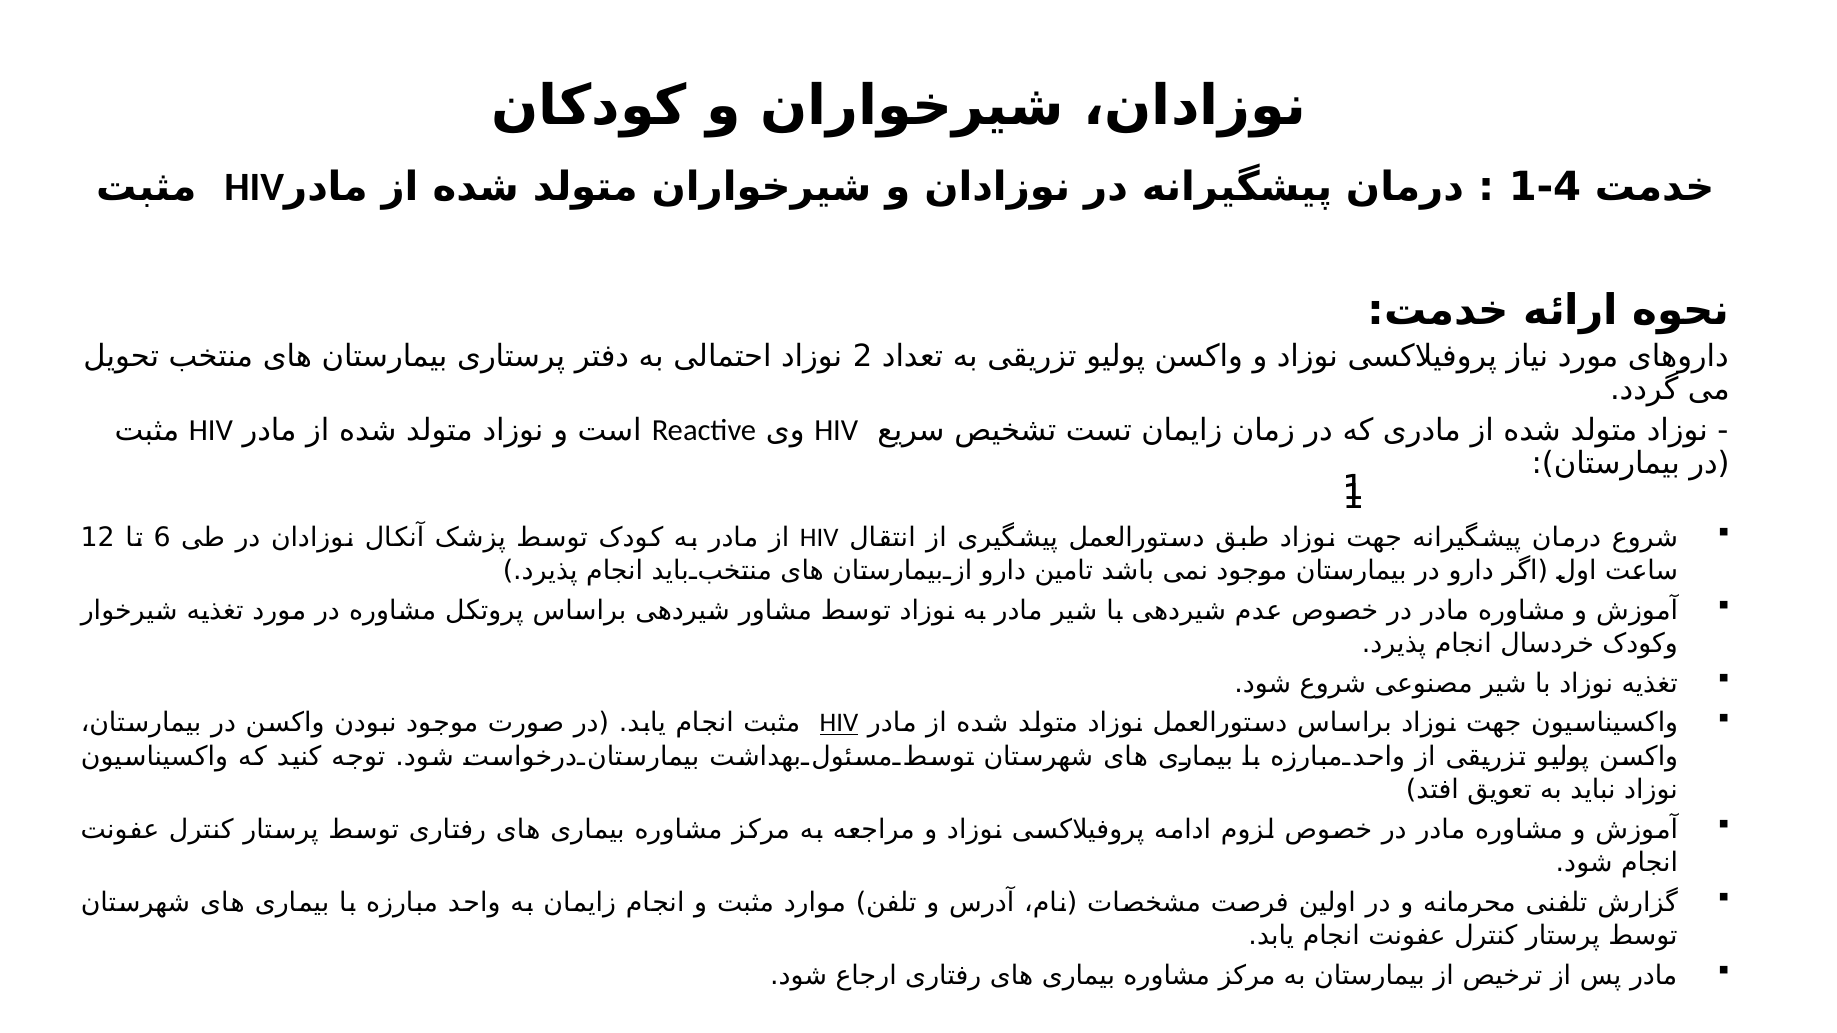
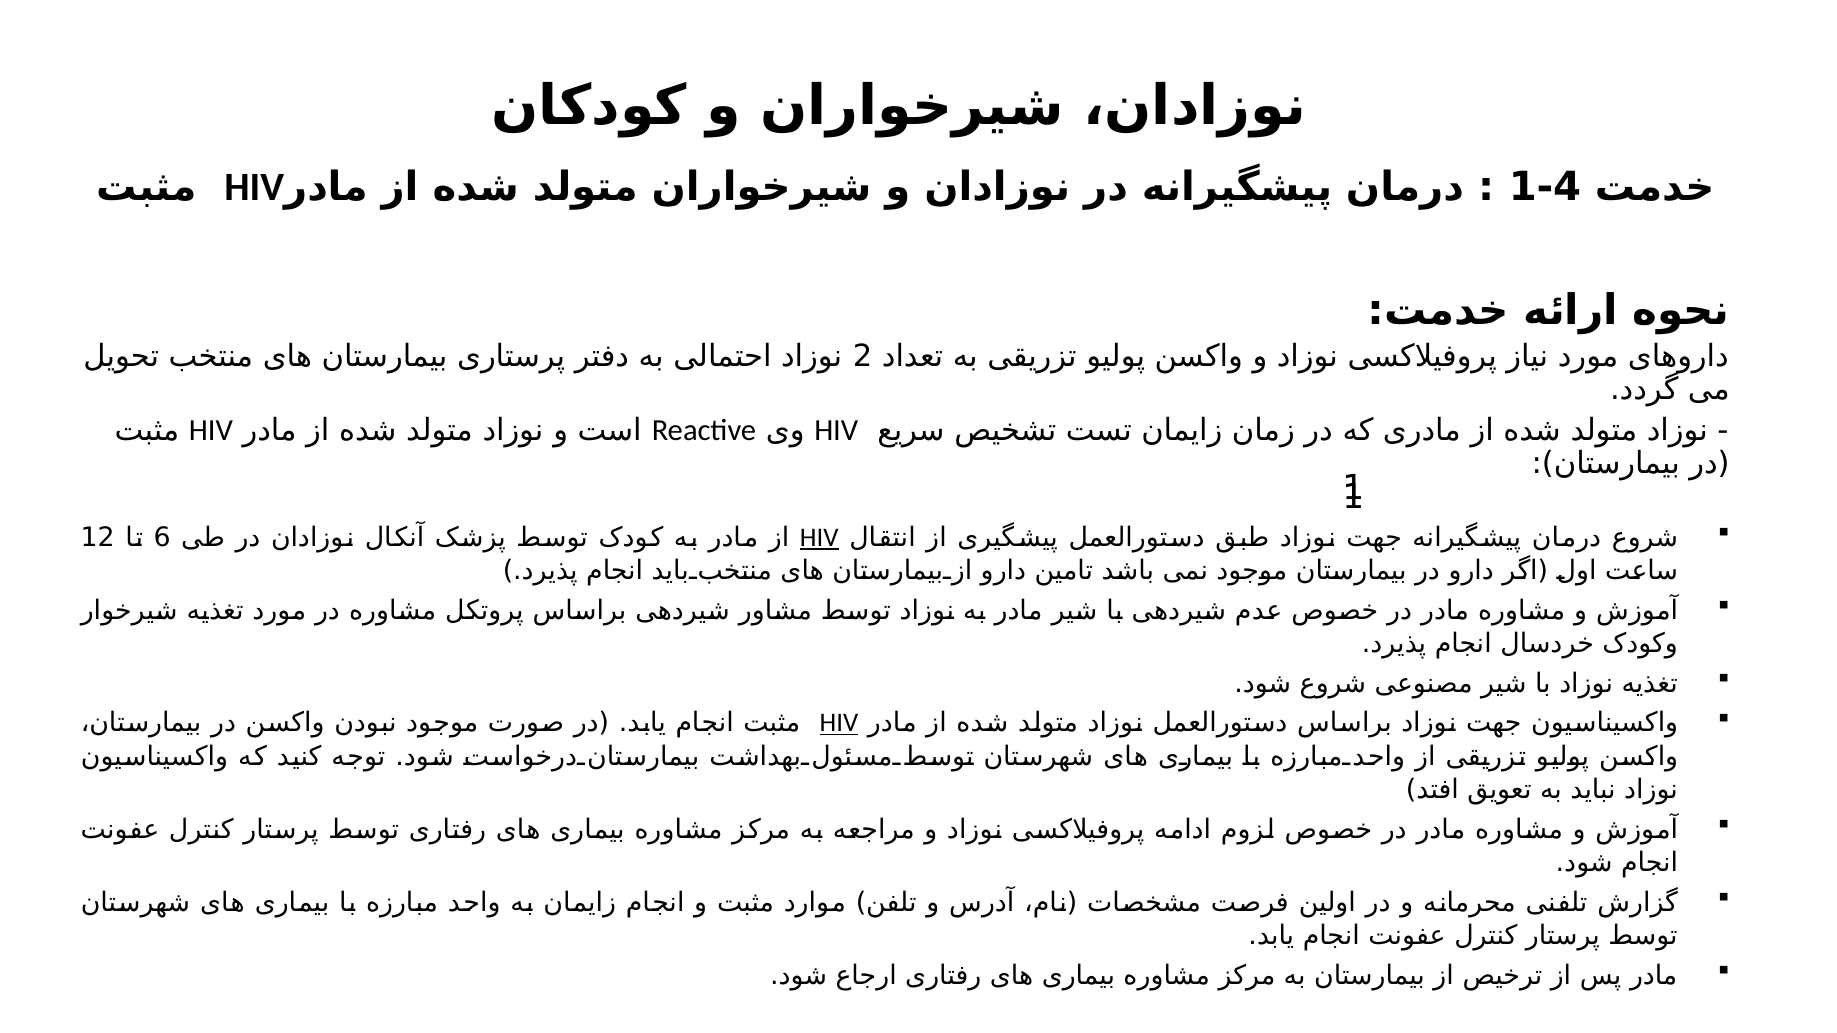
HIV underline: none -> present (819, 538)
